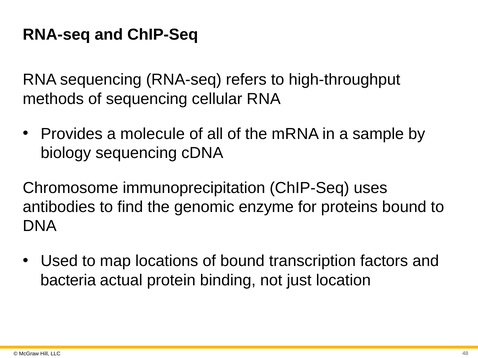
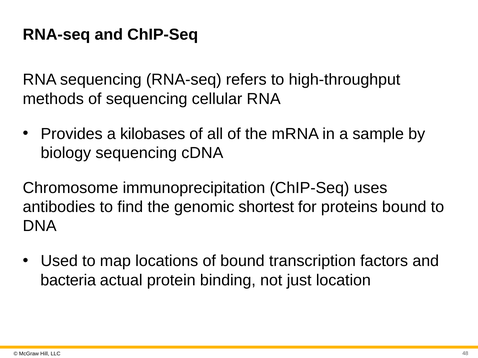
molecule: molecule -> kilobases (153, 134)
enzyme: enzyme -> shortest (266, 207)
